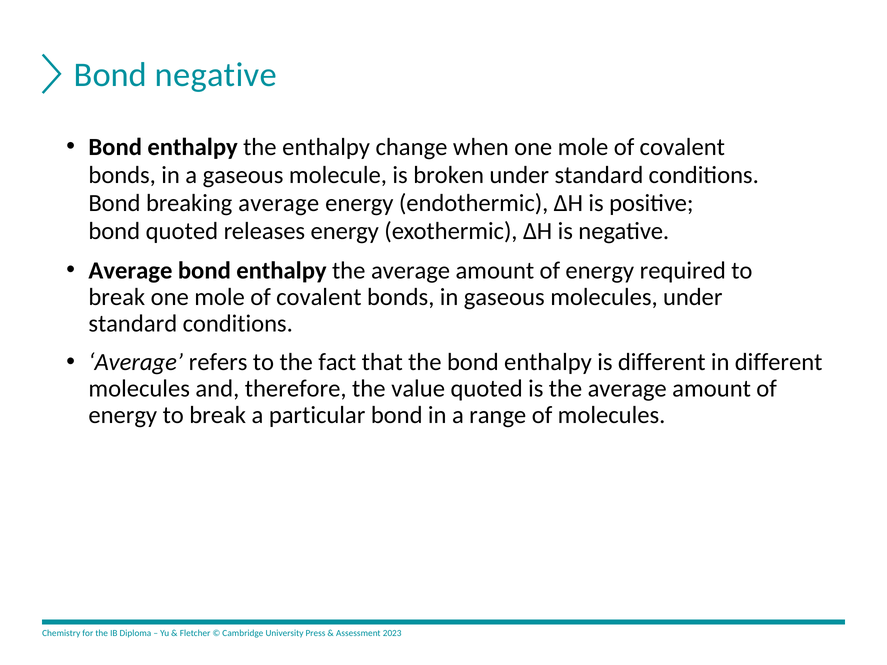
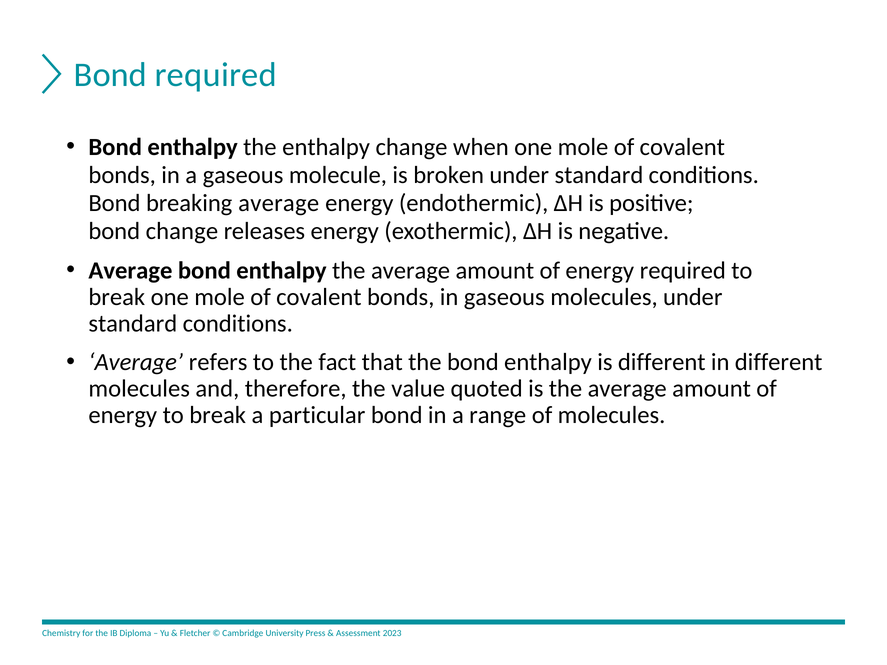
Bond negative: negative -> required (216, 75)
bond quoted: quoted -> change (182, 231)
